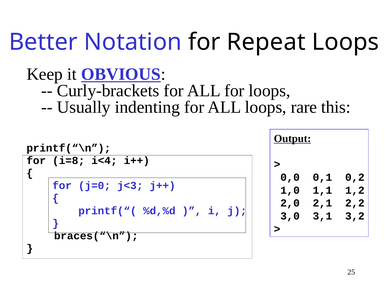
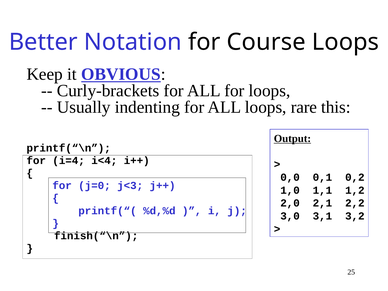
Repeat: Repeat -> Course (266, 42)
i=8: i=8 -> i=4 (69, 161)
braces(“\n: braces(“\n -> finish(“\n (96, 236)
